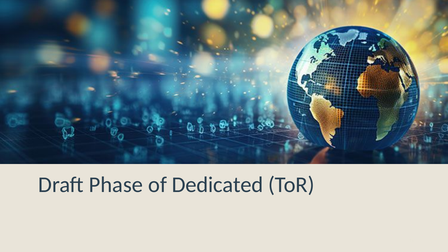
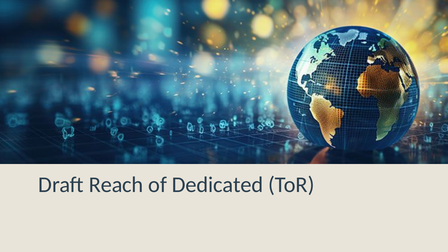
Phase: Phase -> Reach (116, 185)
